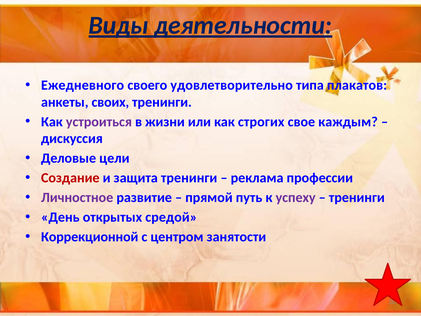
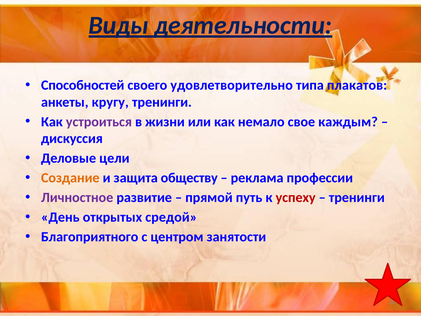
Ежедневного: Ежедневного -> Способностей (83, 85)
своих: своих -> кругу (110, 102)
строгих: строгих -> немало (261, 122)
Создание colour: red -> orange (70, 178)
защита тренинги: тренинги -> обществу (189, 178)
успеху colour: purple -> red (296, 197)
Коррекционной: Коррекционной -> Благоприятного (90, 237)
